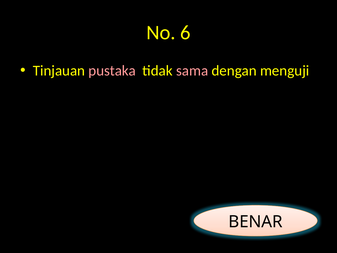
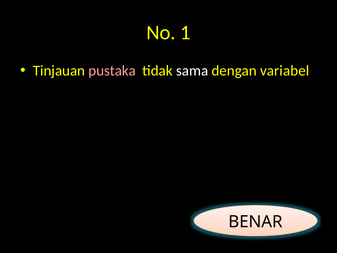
6: 6 -> 1 (185, 33)
sama colour: pink -> white (192, 71)
menguji: menguji -> variabel (285, 71)
